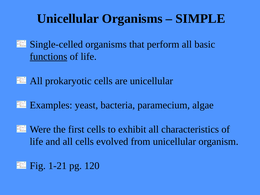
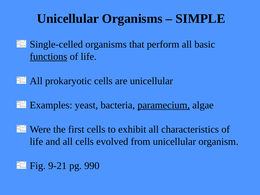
paramecium underline: none -> present (164, 105)
1-21: 1-21 -> 9-21 (57, 166)
120: 120 -> 990 (92, 166)
